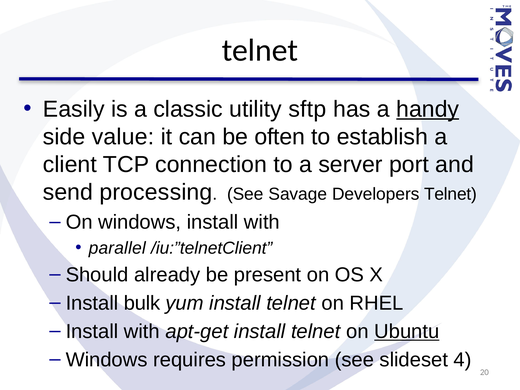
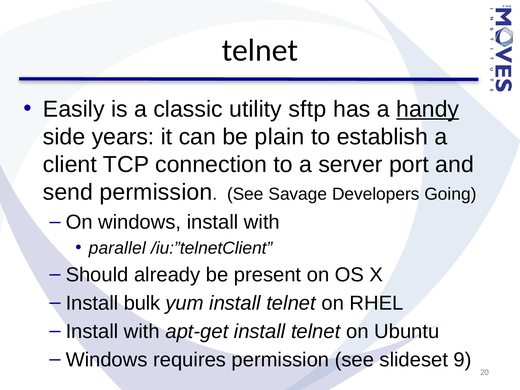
value: value -> years (123, 137)
often: often -> plain (280, 137)
send processing: processing -> permission (156, 192)
Developers Telnet: Telnet -> Going (450, 194)
Ubuntu underline: present -> none (407, 331)
4: 4 -> 9 (463, 360)
